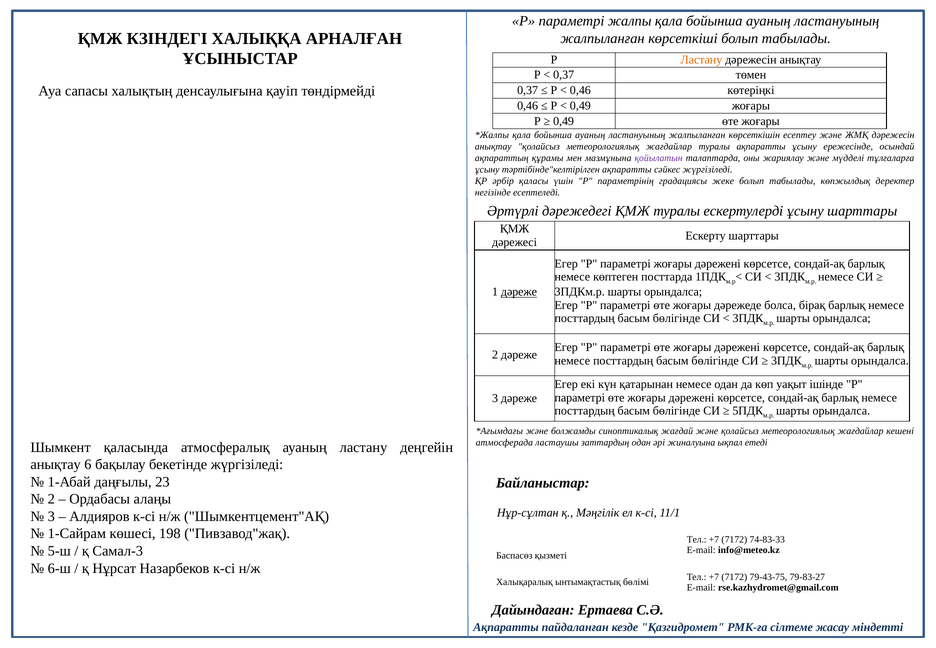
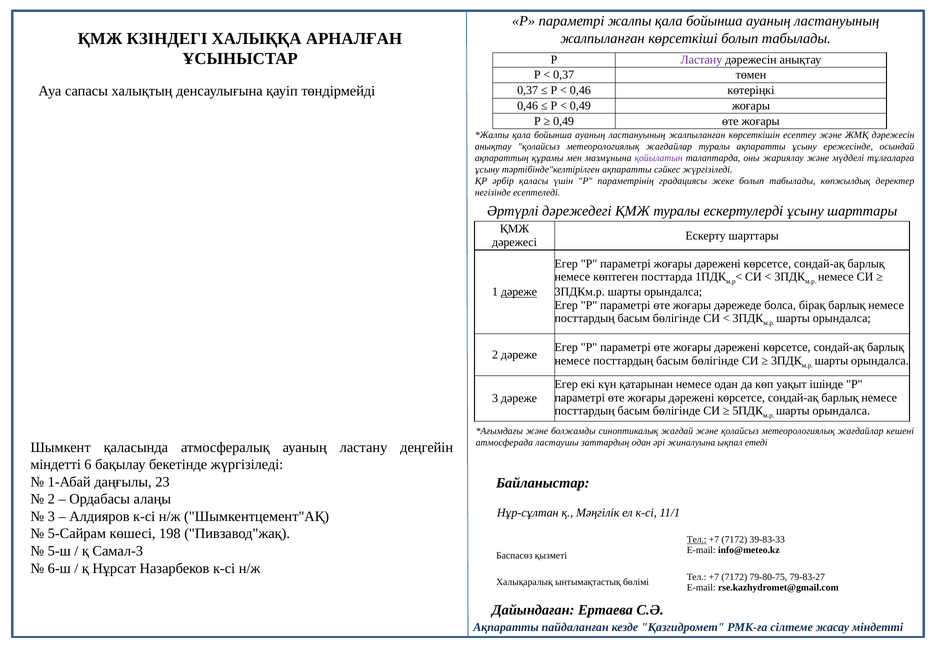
Ластану colour: orange -> purple (701, 60)
анықтау: анықтау -> міндетті (56, 465)
1-Сайрам: 1-Сайрам -> 5-Сайрам (77, 534)
Тел underline: none -> present (697, 540)
74-83-33: 74-83-33 -> 39-83-33 (767, 540)
79-43-75: 79-43-75 -> 79-80-75 (768, 577)
